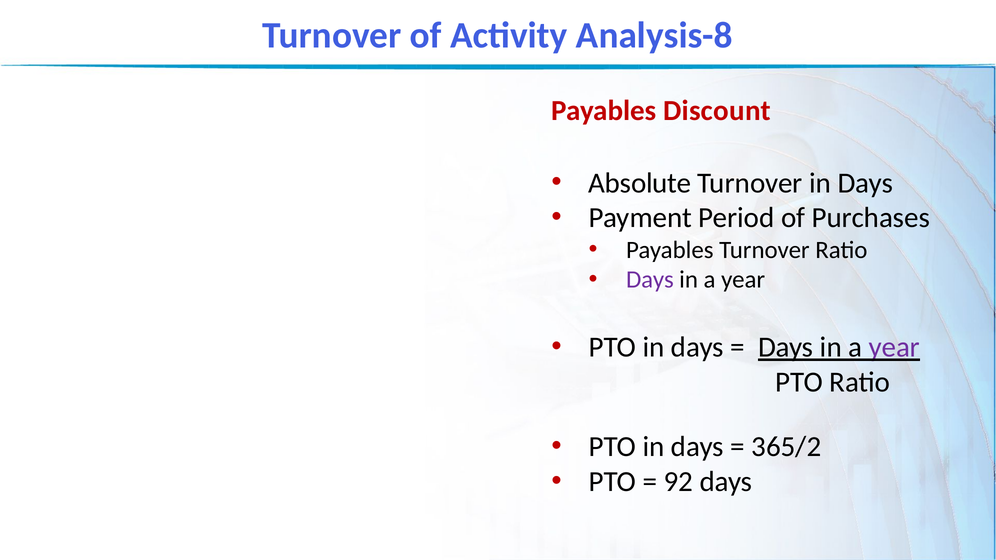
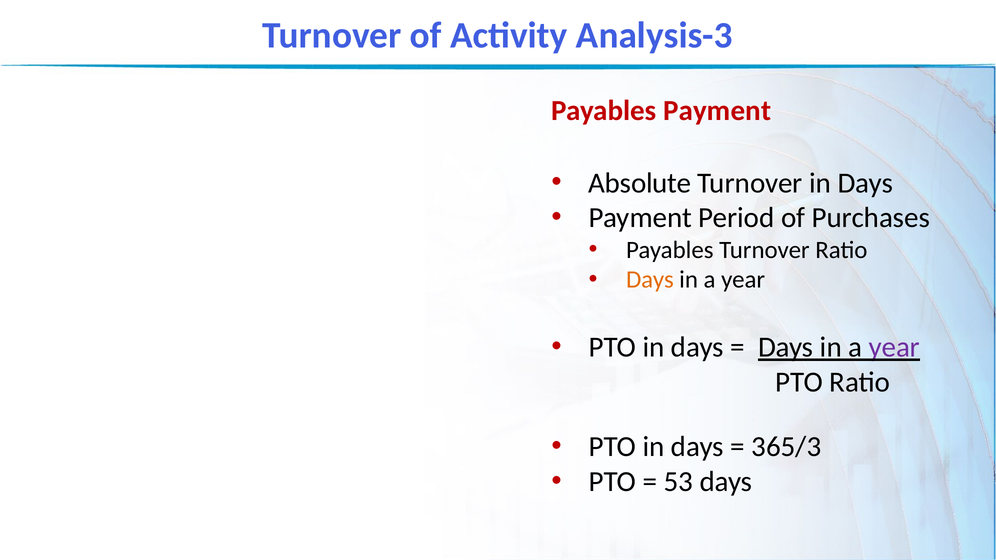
Analysis-8: Analysis-8 -> Analysis-3 (654, 36)
Payables Discount: Discount -> Payment (717, 111)
Days colour: purple -> orange (650, 280)
365/2: 365/2 -> 365/3 (786, 447)
92: 92 -> 53 (678, 482)
